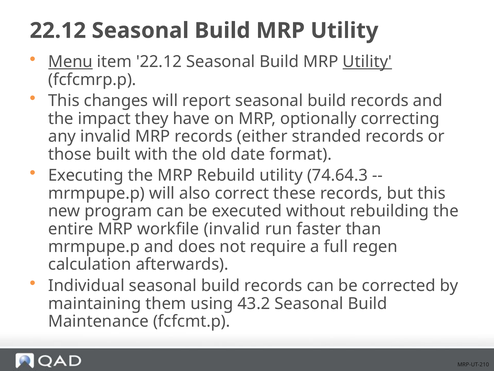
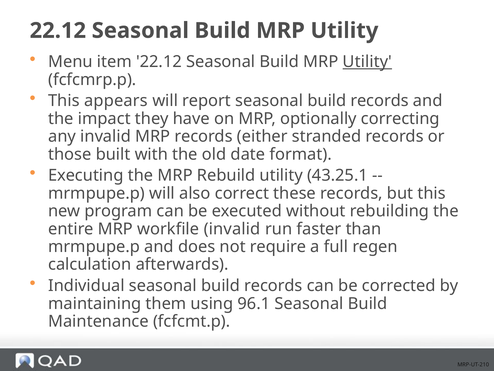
Menu underline: present -> none (70, 62)
changes: changes -> appears (116, 101)
74.64.3: 74.64.3 -> 43.25.1 (337, 175)
43.2: 43.2 -> 96.1 (254, 303)
